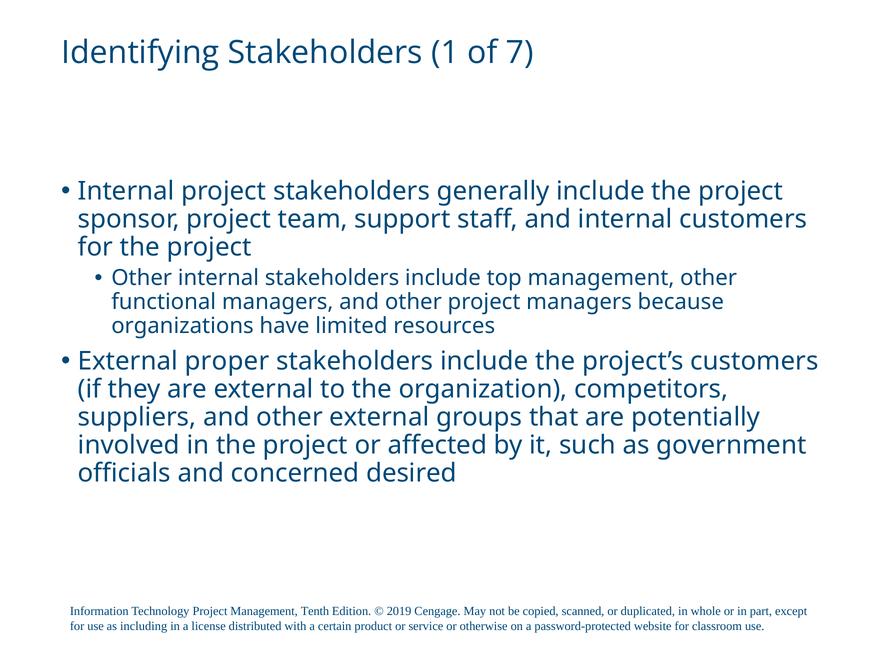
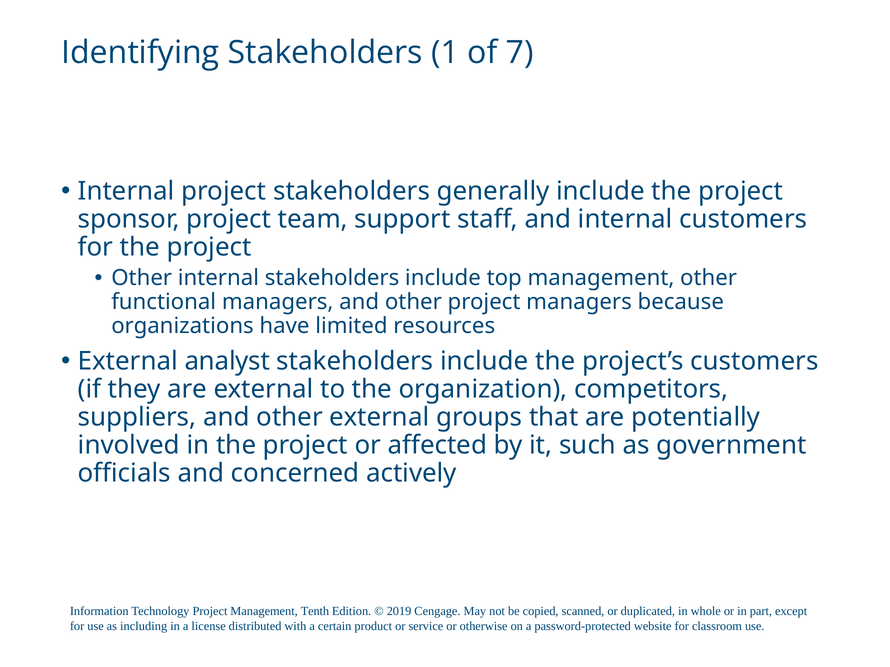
proper: proper -> analyst (227, 362)
desired: desired -> actively (411, 474)
